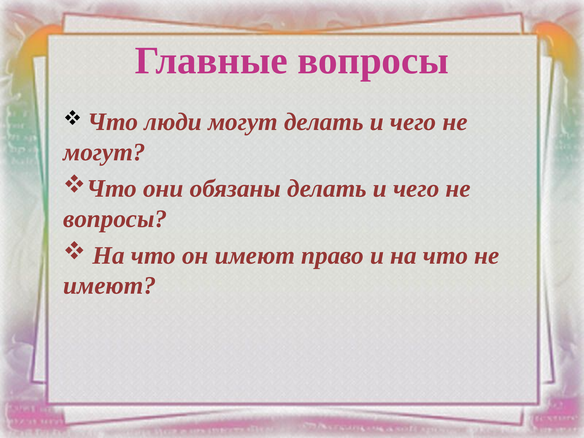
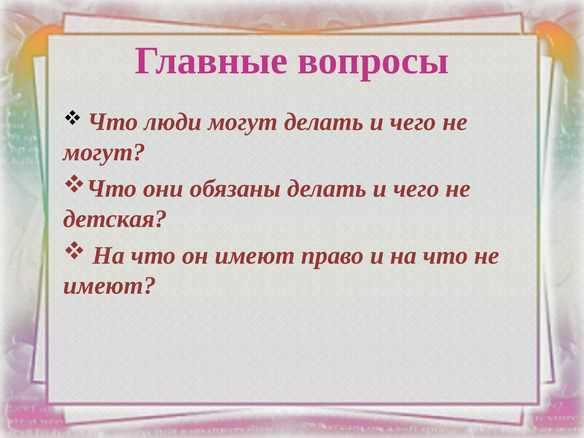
вопросы: вопросы -> детская (115, 219)
